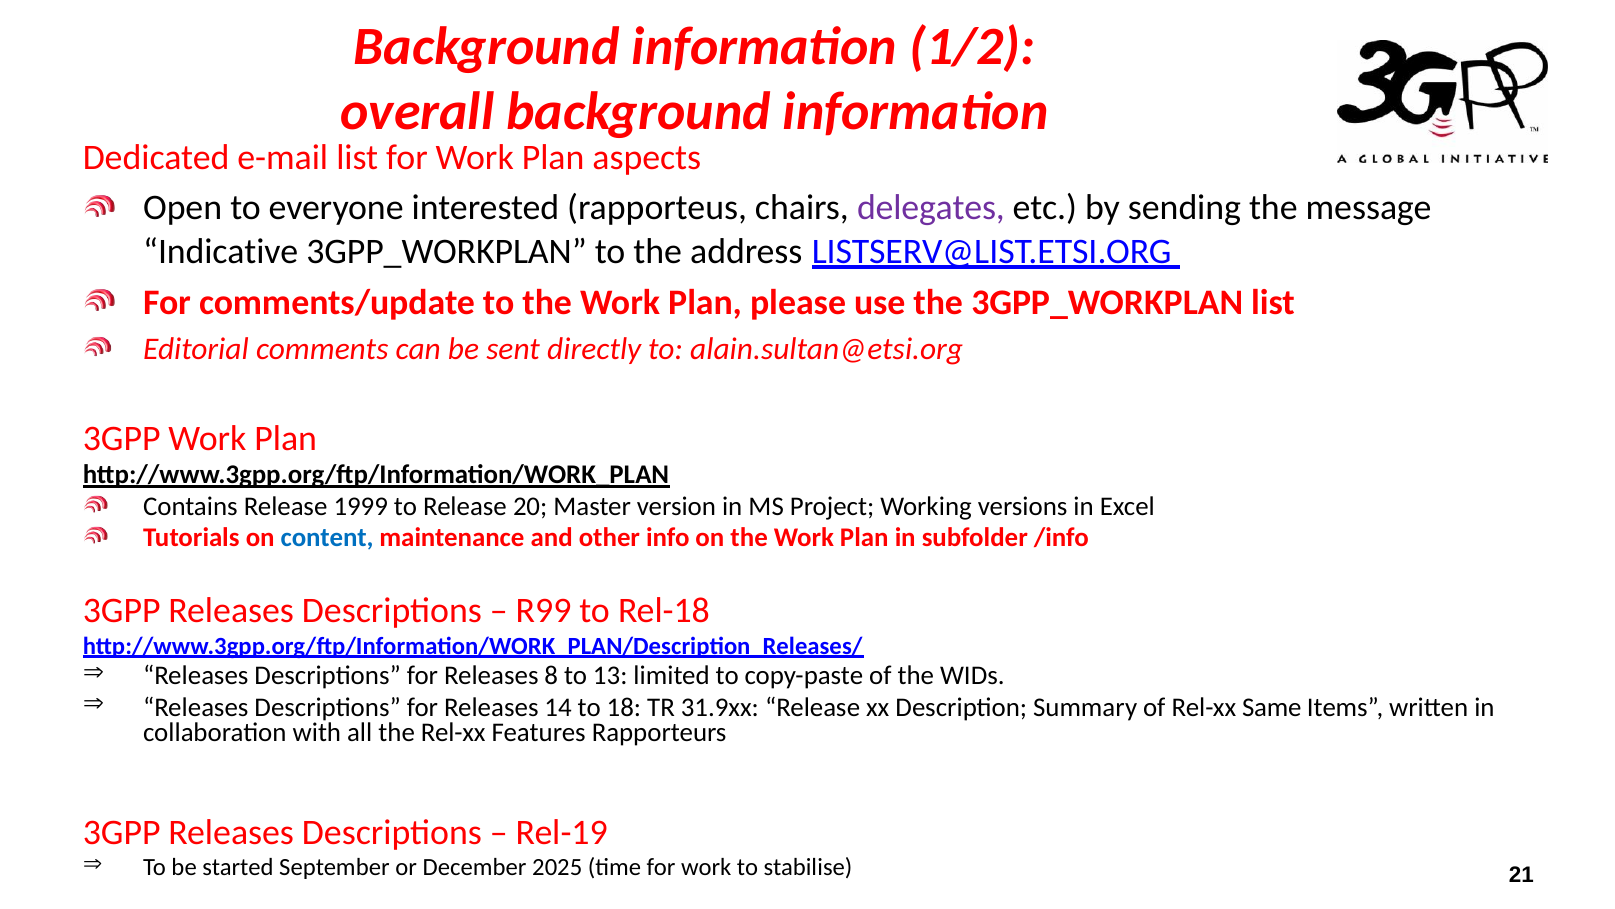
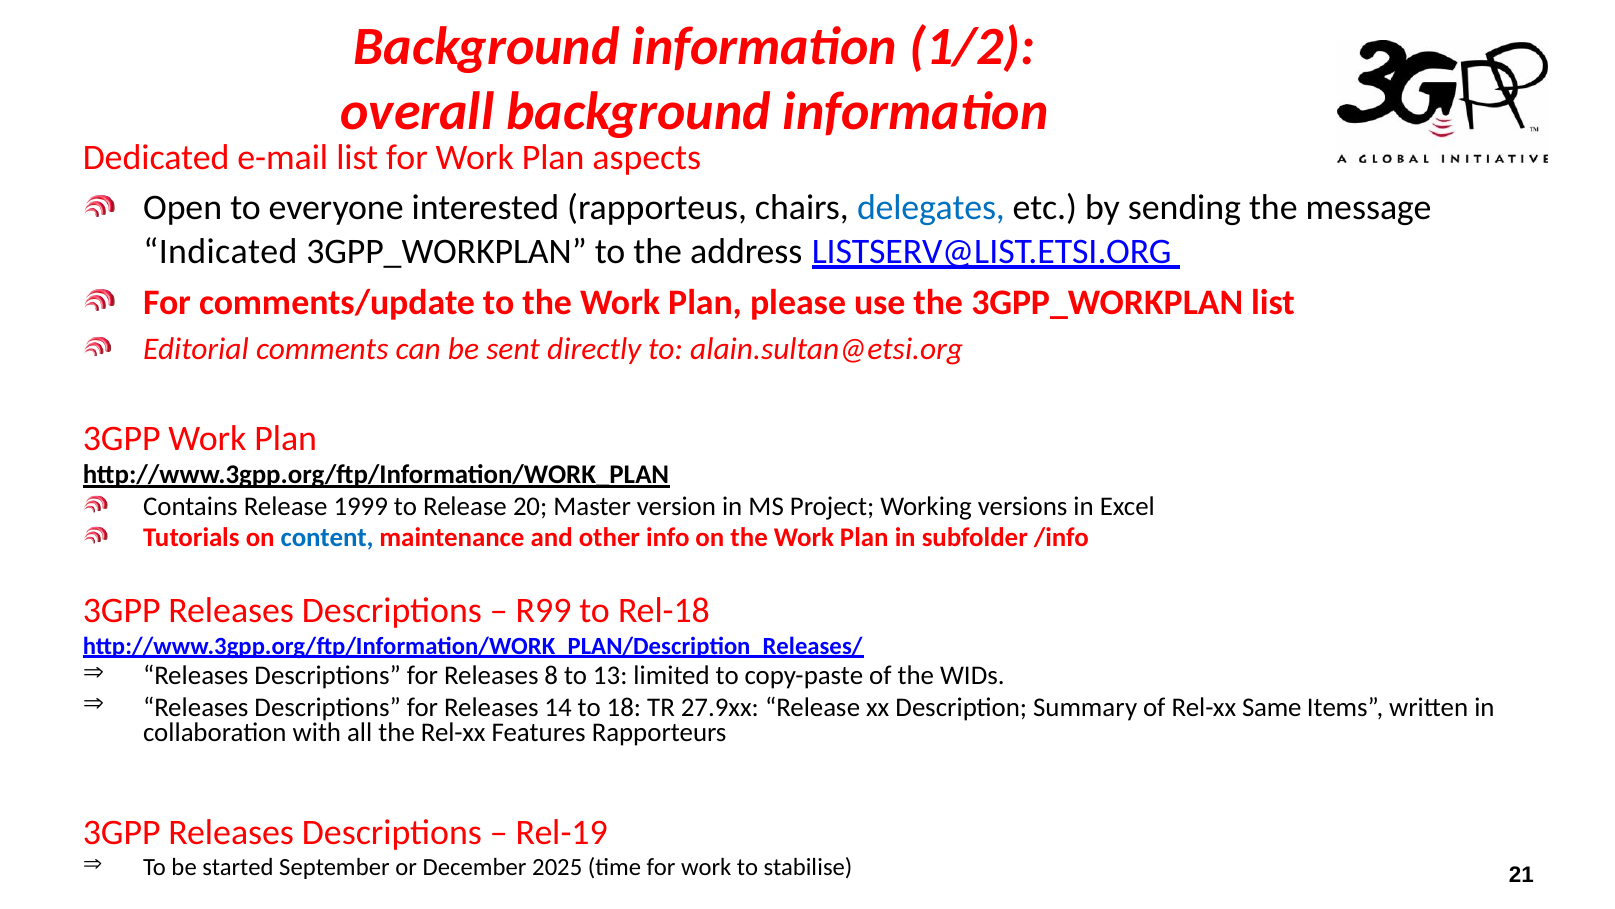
delegates colour: purple -> blue (931, 208)
Indicative: Indicative -> Indicated (220, 251)
31.9xx: 31.9xx -> 27.9xx (720, 707)
